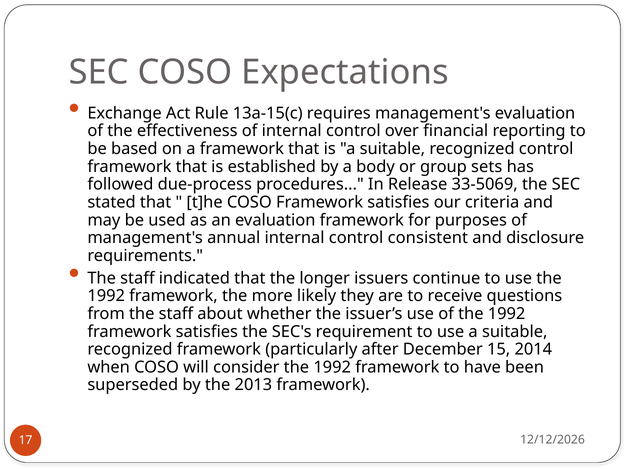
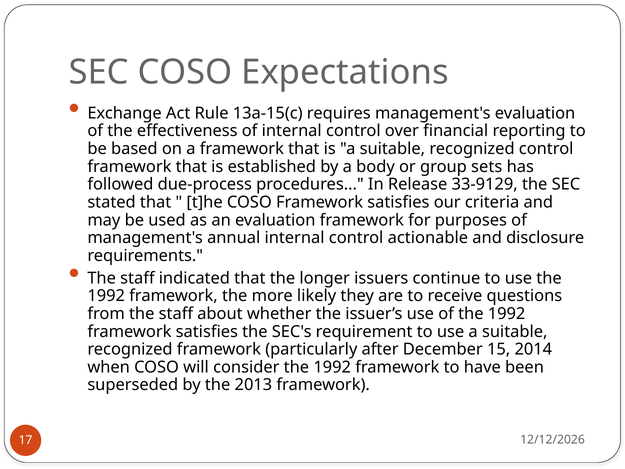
33-5069: 33-5069 -> 33-9129 (485, 184)
consistent: consistent -> actionable (428, 238)
